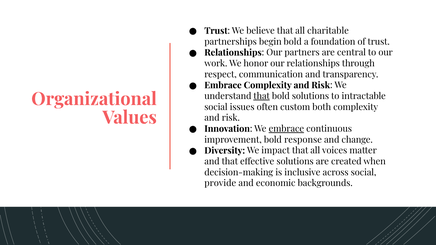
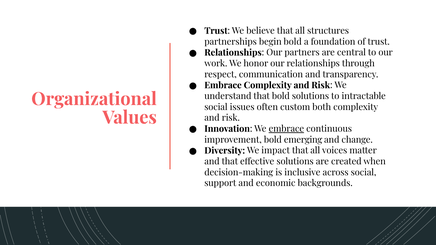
charitable: charitable -> structures (328, 31)
that underline: present -> none (262, 96)
response: response -> emerging (303, 140)
provide: provide -> support (220, 183)
